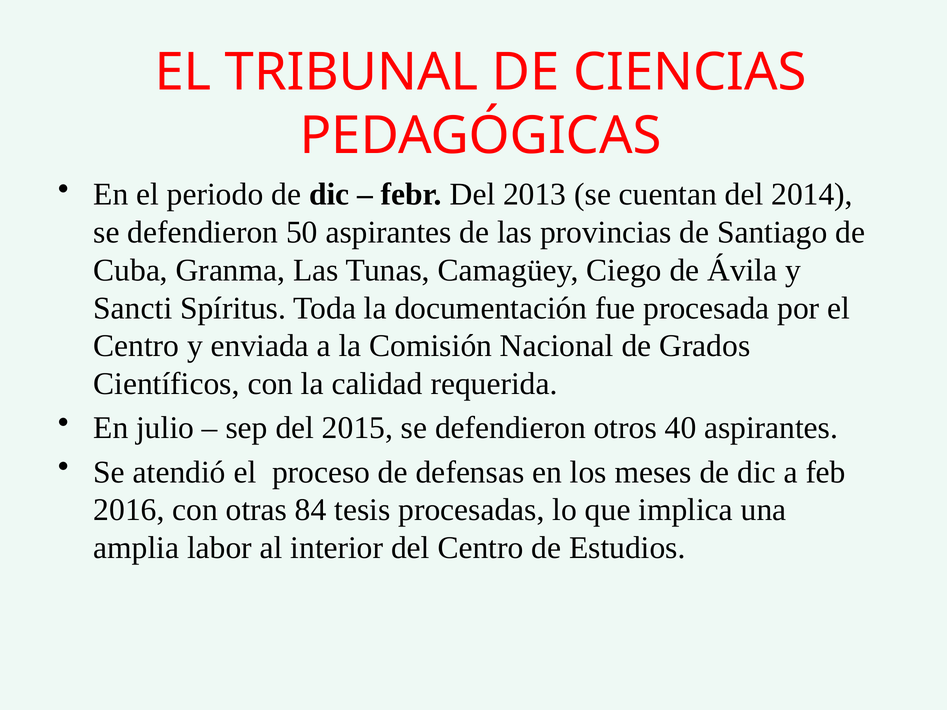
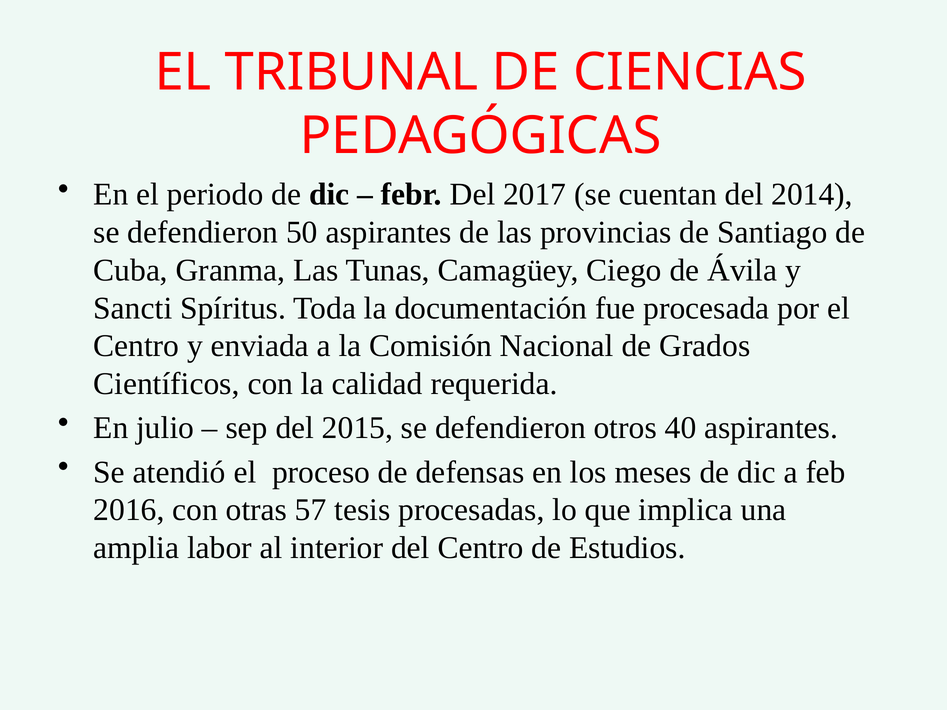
2013: 2013 -> 2017 (535, 195)
84: 84 -> 57 (311, 510)
